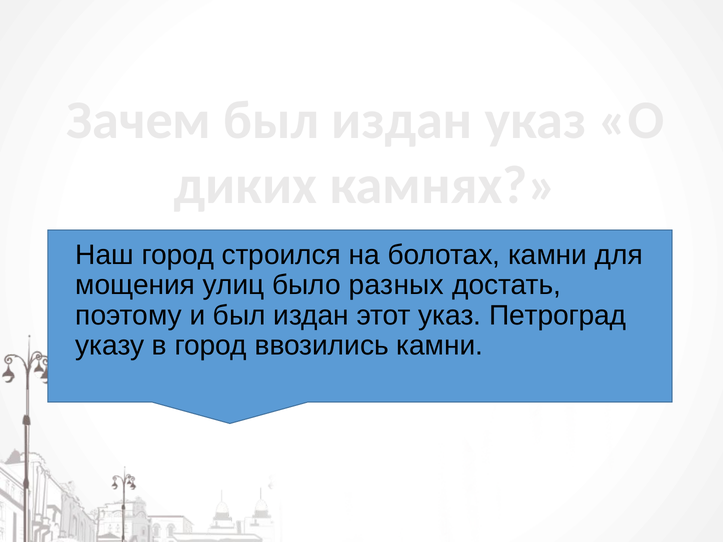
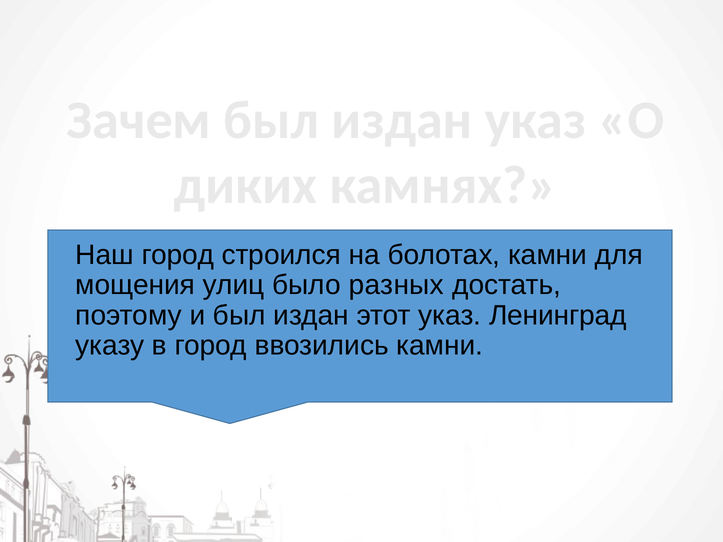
Петроград: Петроград -> Ленинград (558, 315)
